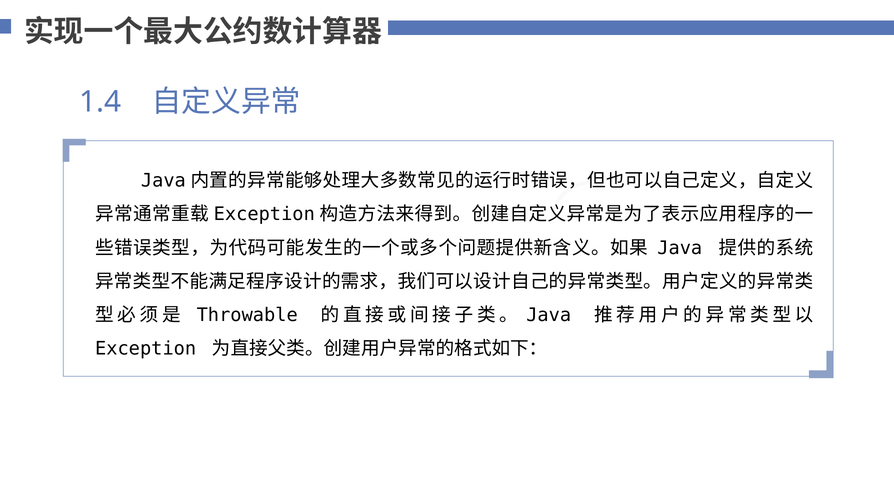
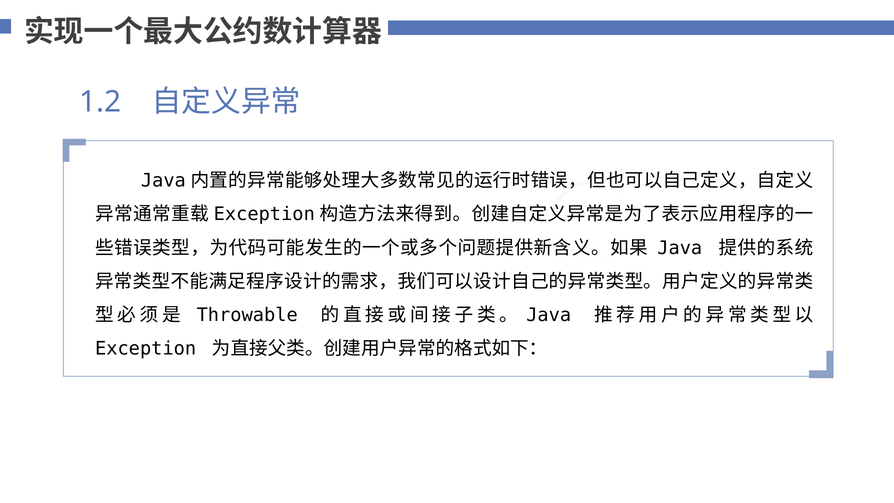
1.4: 1.4 -> 1.2 (100, 102)
